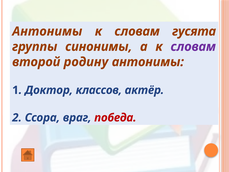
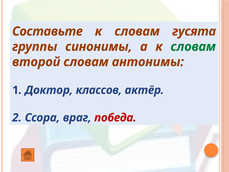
Антонимы: Антонимы -> Составьте (47, 31)
словам colour: purple -> green (193, 47)
второй родину: родину -> словам (86, 62)
